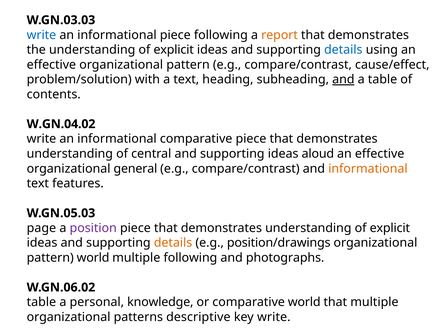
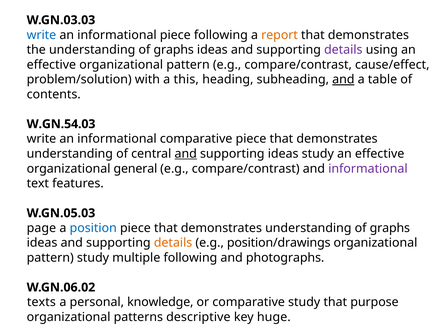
the understanding of explicit: explicit -> graphs (174, 50)
details colour: blue -> purple (343, 50)
a text: text -> this (186, 80)
W.GN.04.02: W.GN.04.02 -> W.GN.54.03 (61, 124)
and underline: none -> present (186, 154)
ideas aloud: aloud -> study (318, 154)
informational colour: orange -> purple (368, 169)
position colour: purple -> blue (93, 228)
demonstrates understanding of explicit: explicit -> graphs (390, 228)
pattern world: world -> study (93, 258)
table: table -> texts (41, 303)
comparative world: world -> study (304, 303)
that multiple: multiple -> purpose (374, 303)
key write: write -> huge (274, 318)
